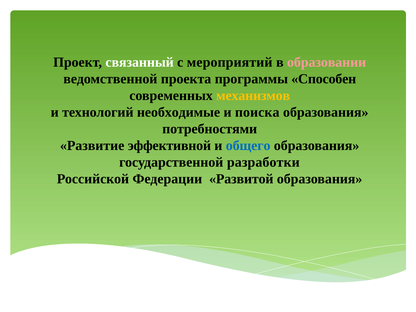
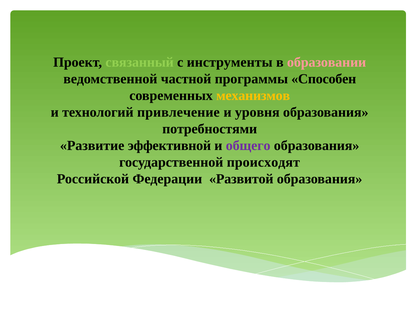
связанный colour: white -> light green (140, 62)
мероприятий: мероприятий -> инструменты (230, 62)
проекта: проекта -> частной (186, 79)
необходимые: необходимые -> привлечение (178, 112)
поиска: поиска -> уровня (257, 112)
общего colour: blue -> purple (248, 145)
разработки: разработки -> происходят (263, 162)
